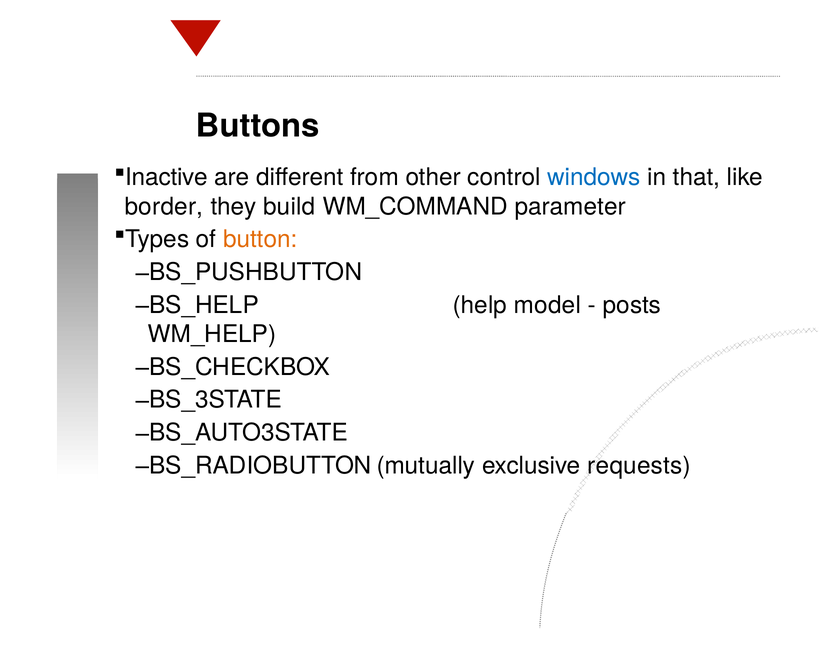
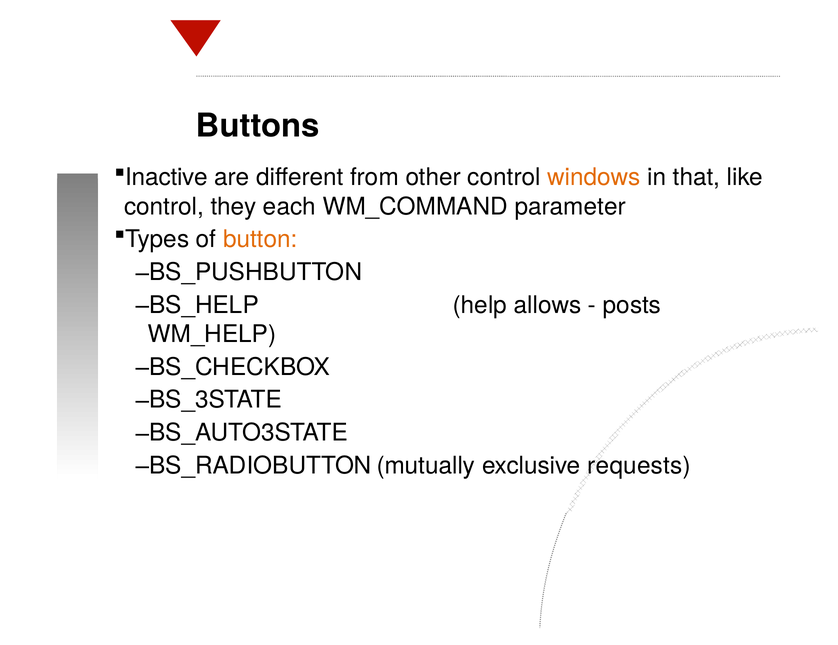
windows colour: blue -> orange (594, 178)
border: border -> control (164, 207)
build: build -> each (289, 207)
model: model -> allows (548, 305)
